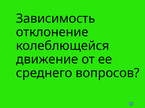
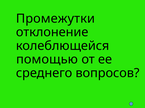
Зависимость: Зависимость -> Промежутки (55, 19)
движение: движение -> помощью (47, 60)
